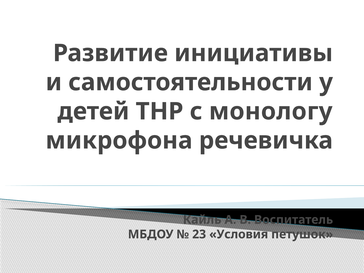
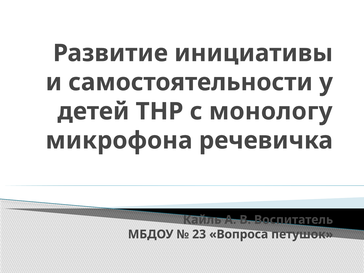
Условия: Условия -> Вопроса (239, 234)
